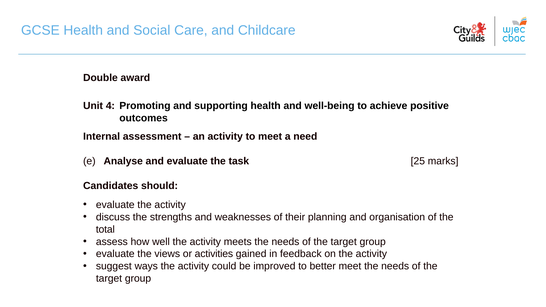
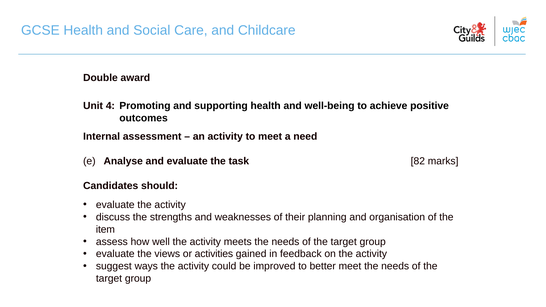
25: 25 -> 82 (418, 161)
total: total -> item (105, 229)
